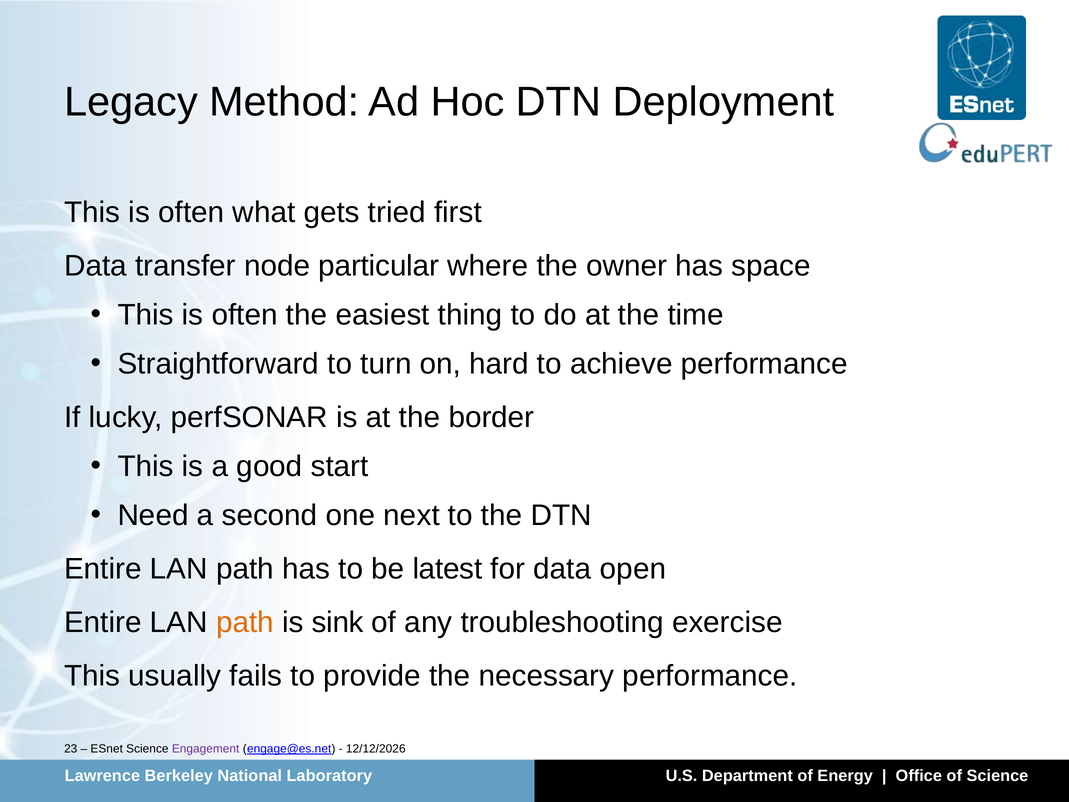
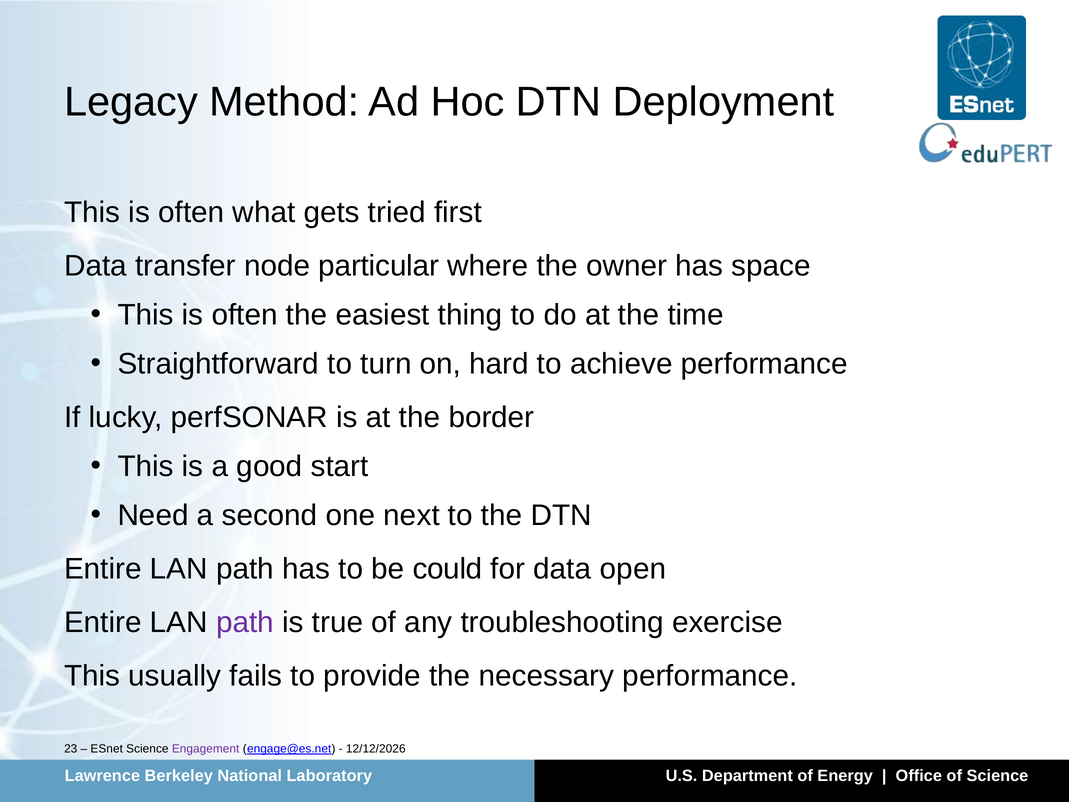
latest: latest -> could (447, 569)
path colour: orange -> purple (245, 622)
sink: sink -> true (338, 622)
